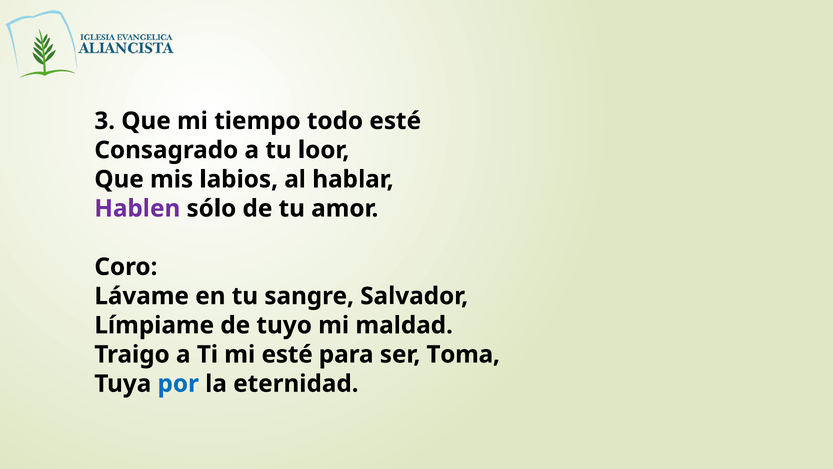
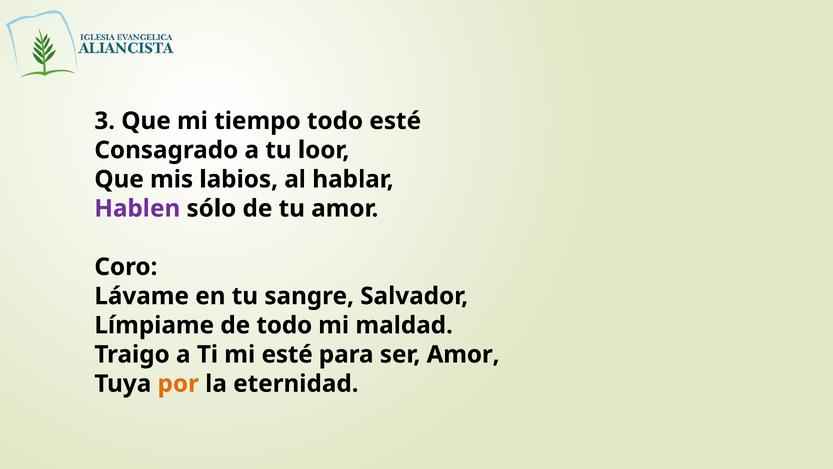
de tuyo: tuyo -> todo (284, 325)
ser Toma: Toma -> Amor (463, 354)
por colour: blue -> orange (178, 383)
